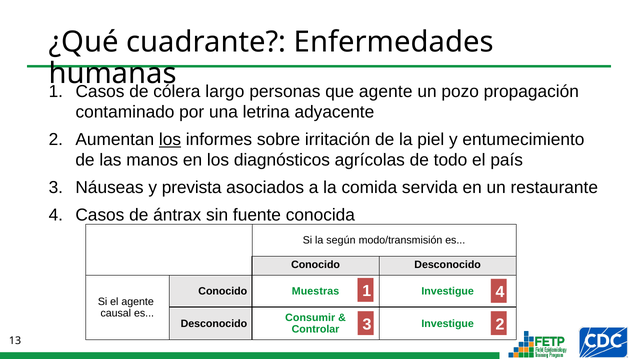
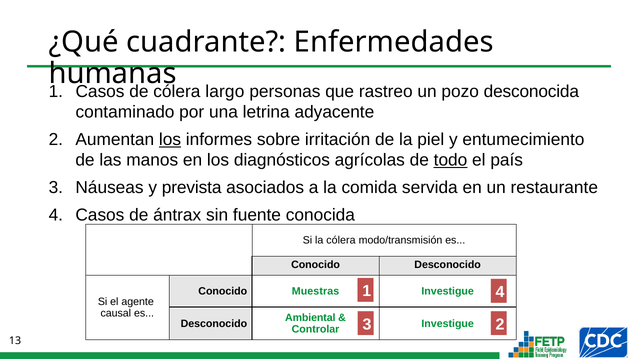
que agente: agente -> rastreo (386, 91)
propagación: propagación -> desconocida (531, 91)
todo underline: none -> present (451, 160)
la según: según -> cólera (341, 240)
Consumir: Consumir -> Ambiental (310, 317)
